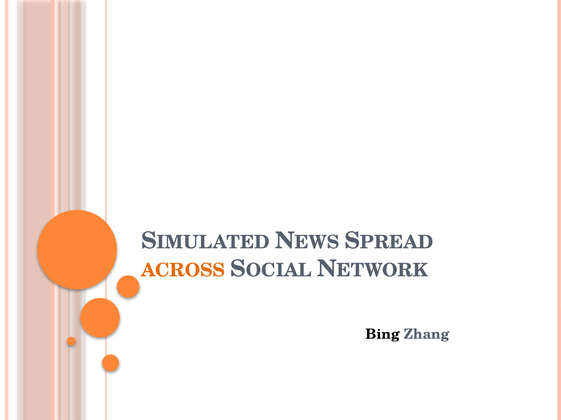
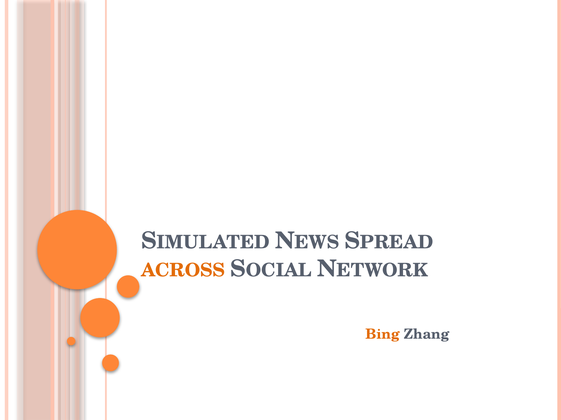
Bing colour: black -> orange (383, 335)
